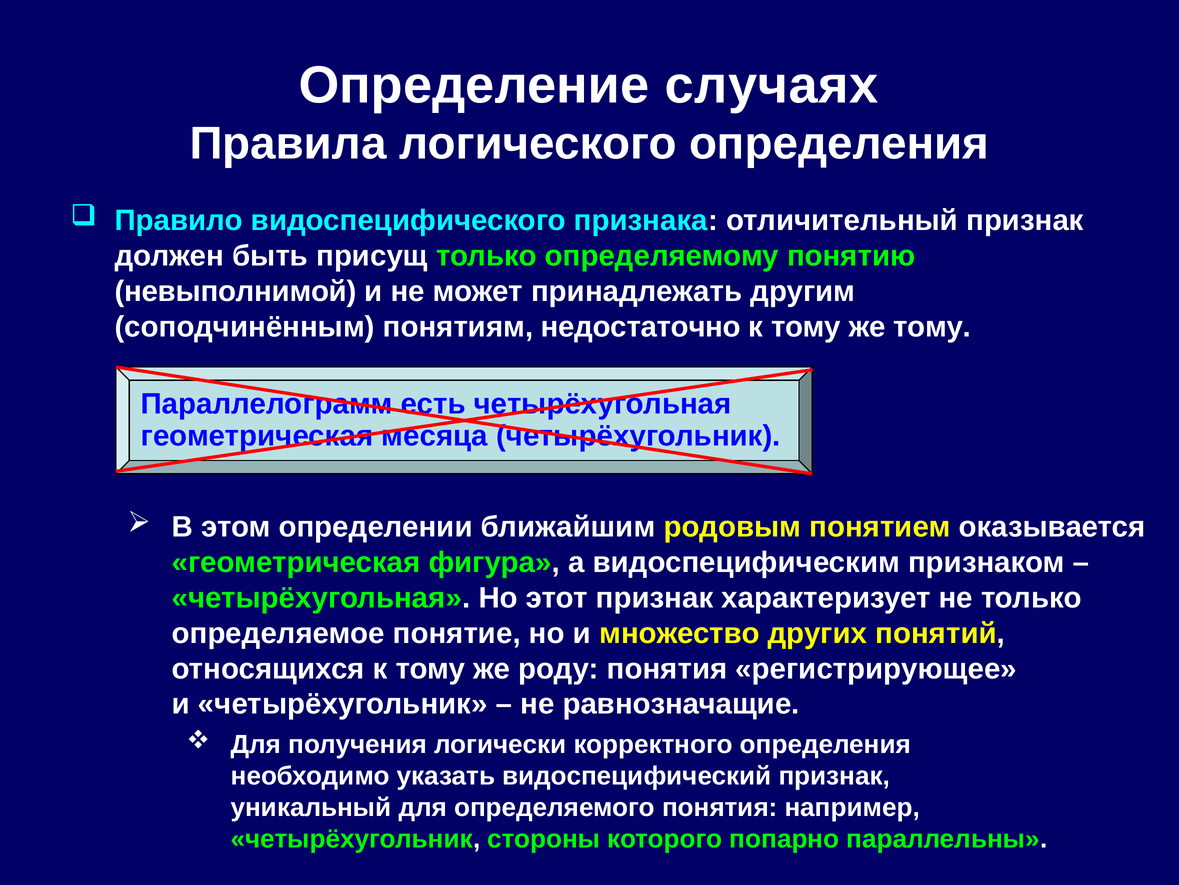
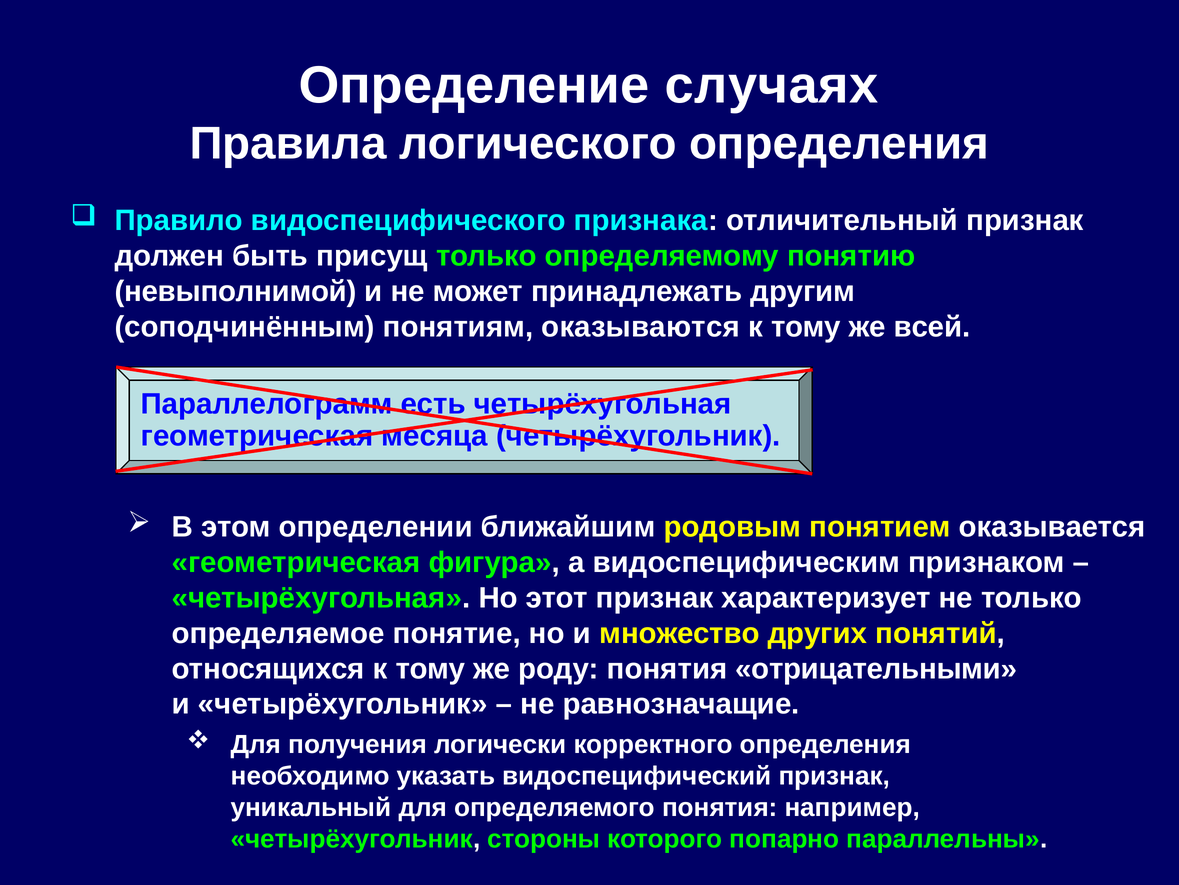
недостаточно: недостаточно -> оказываются (641, 327)
же тому: тому -> всей (932, 327)
регистрирующее: регистрирующее -> отрицательными (876, 668)
